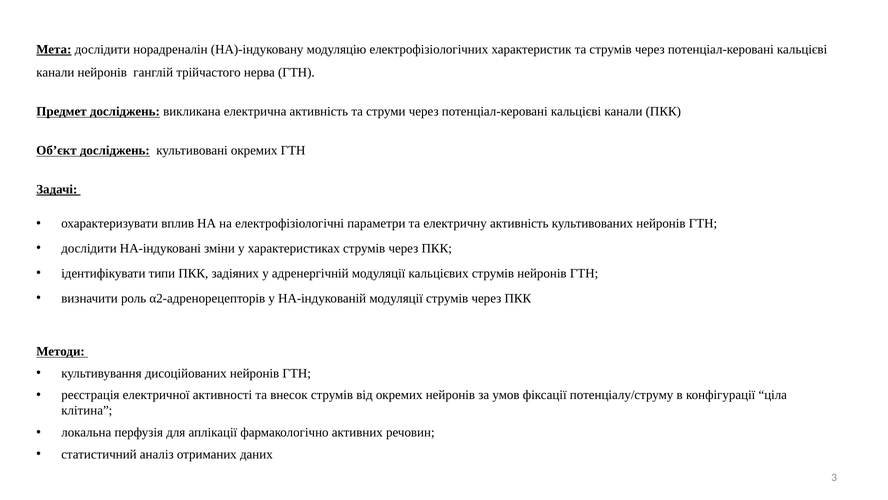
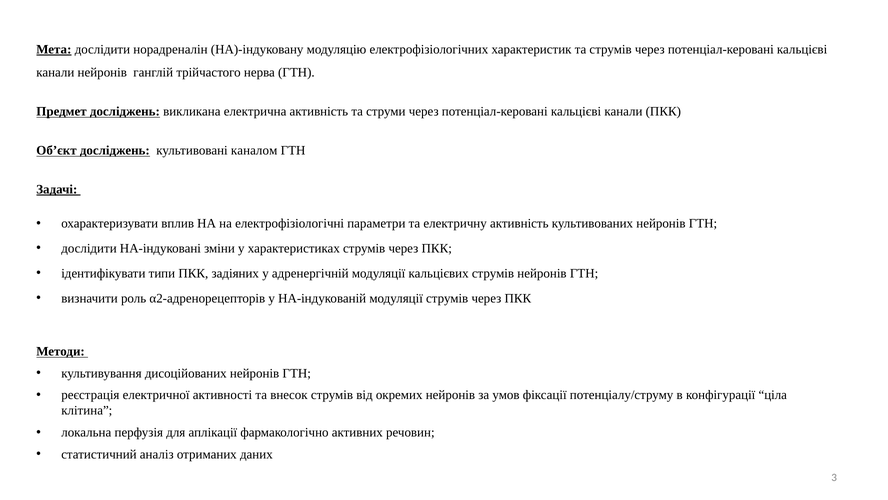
культивовані окремих: окремих -> каналом (254, 150)
